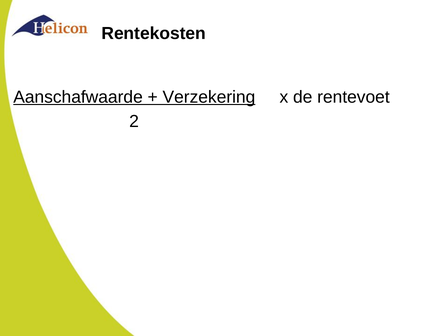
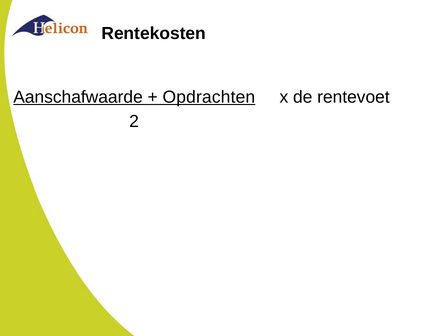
Verzekering: Verzekering -> Opdrachten (209, 97)
